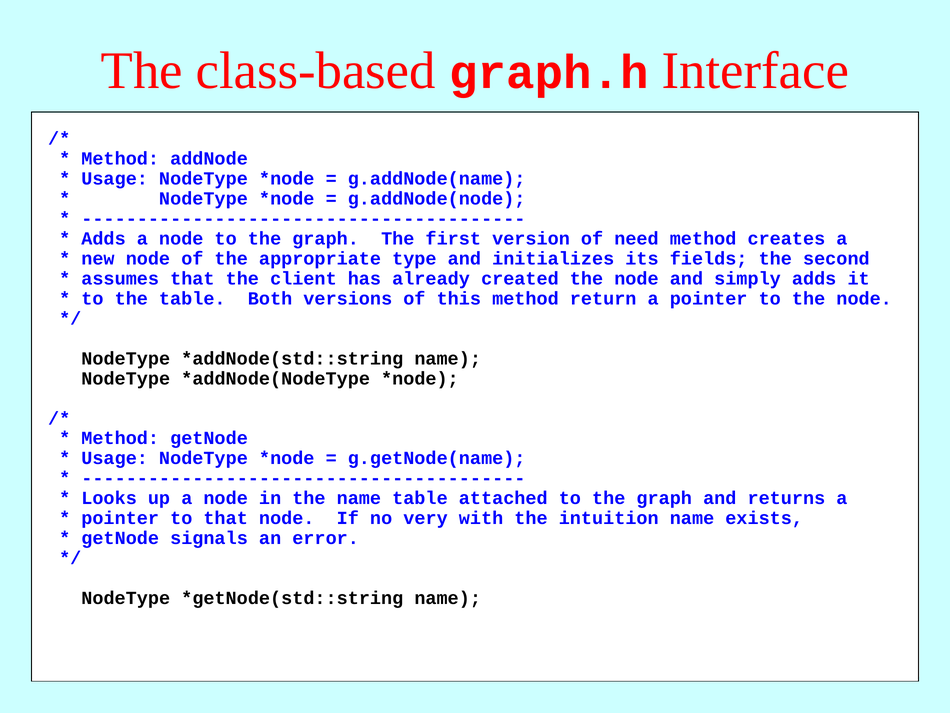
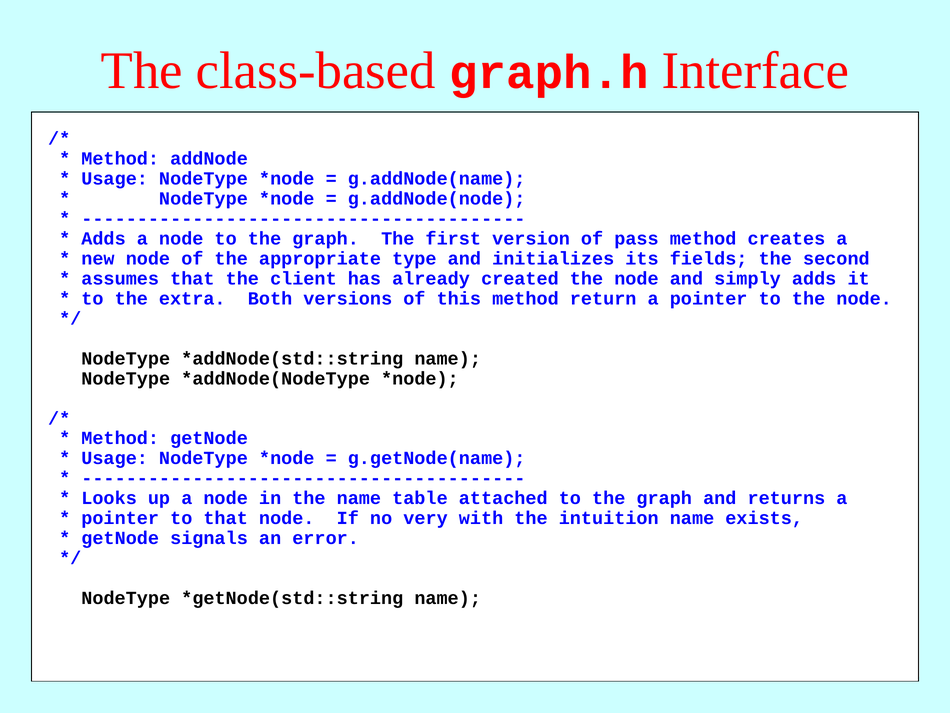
need: need -> pass (636, 238)
the table: table -> extra (192, 298)
